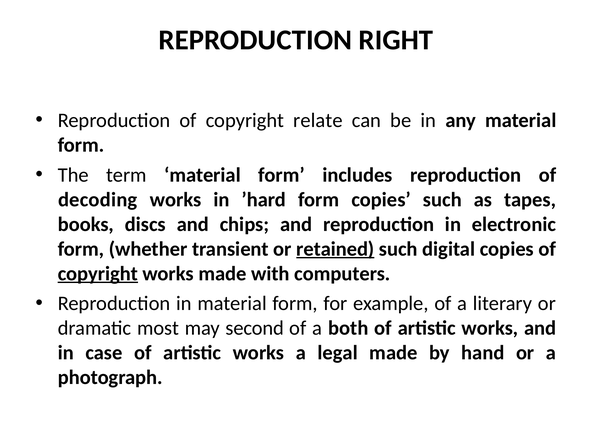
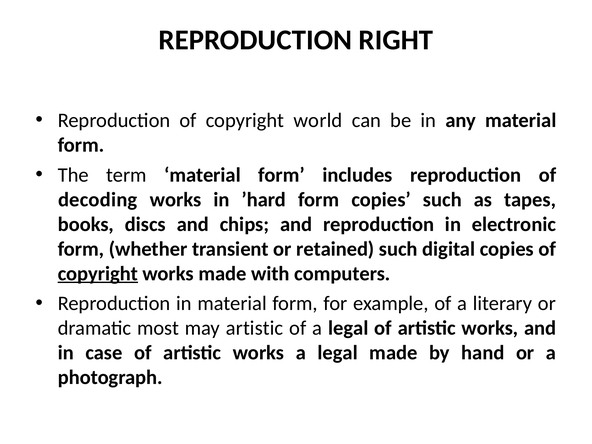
relate: relate -> world (318, 120)
retained underline: present -> none (335, 249)
may second: second -> artistic (255, 328)
of a both: both -> legal (348, 328)
